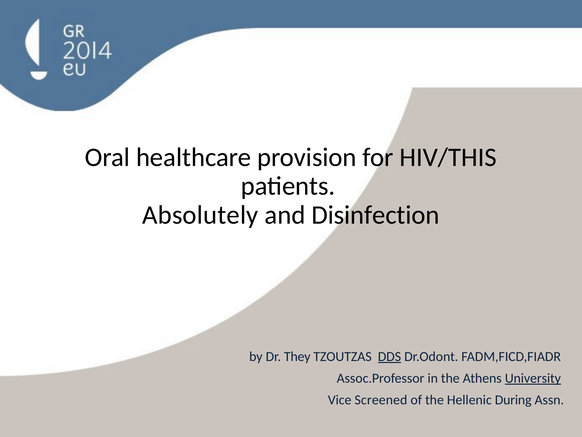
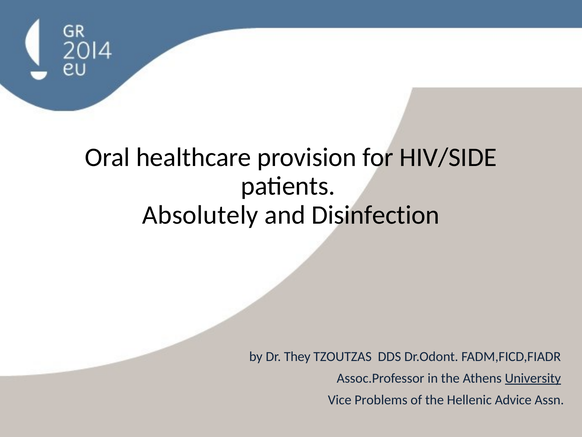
HIV/THIS: HIV/THIS -> HIV/SIDE (448, 157)
DDS underline: present -> none (389, 356)
Screened: Screened -> Problems (381, 400)
During: During -> Advice (513, 400)
